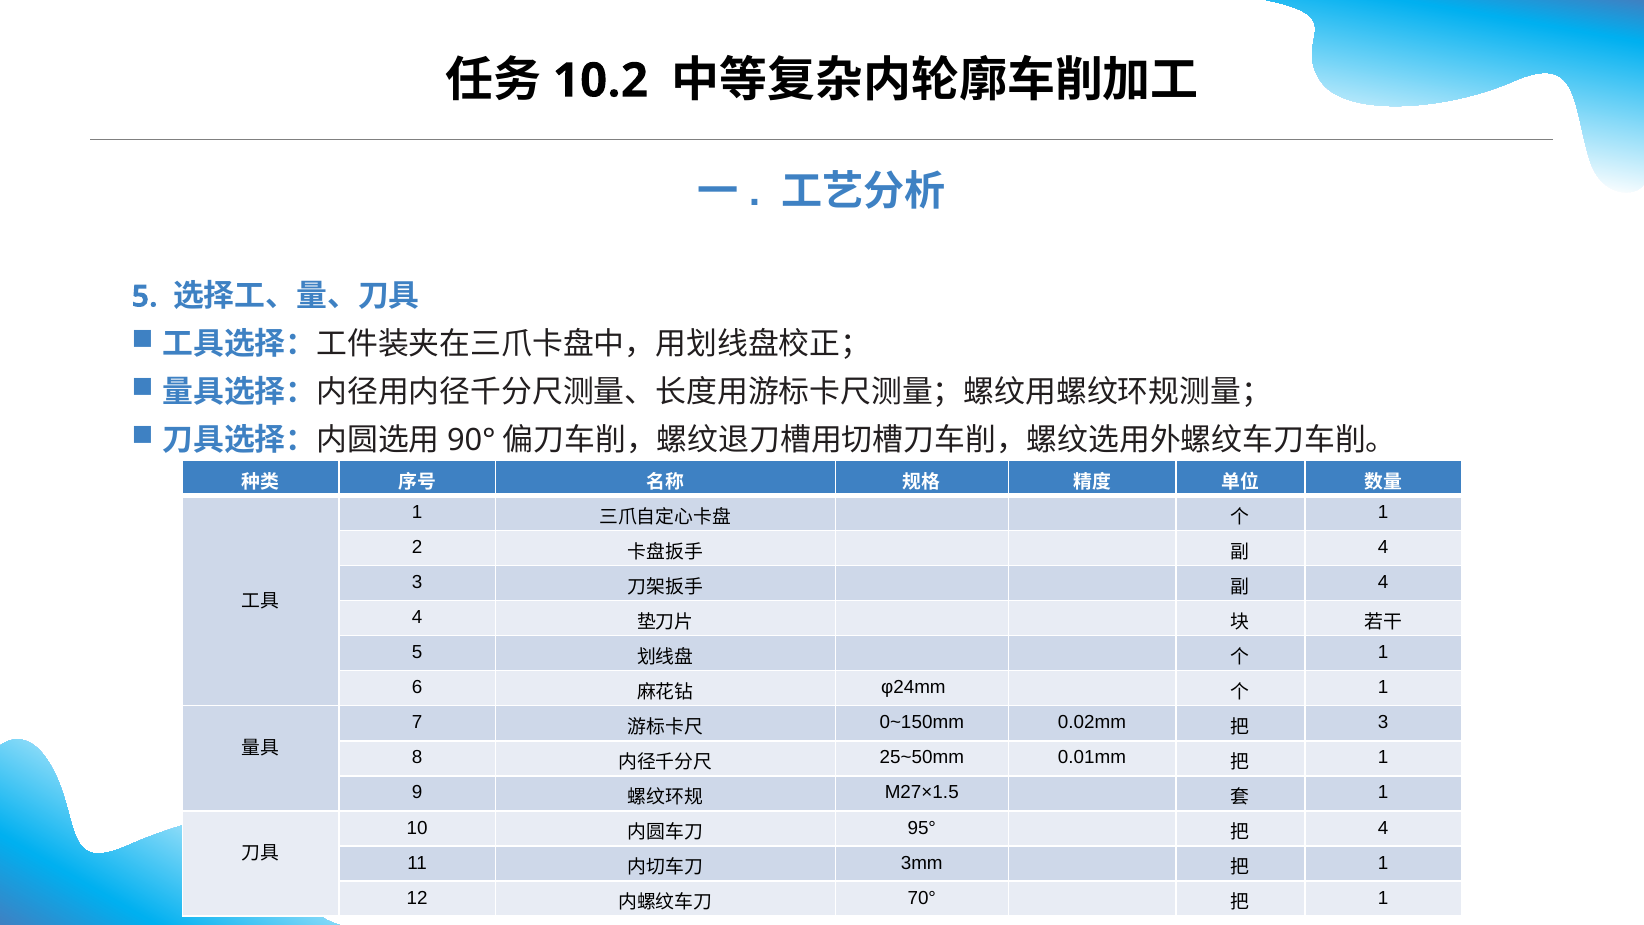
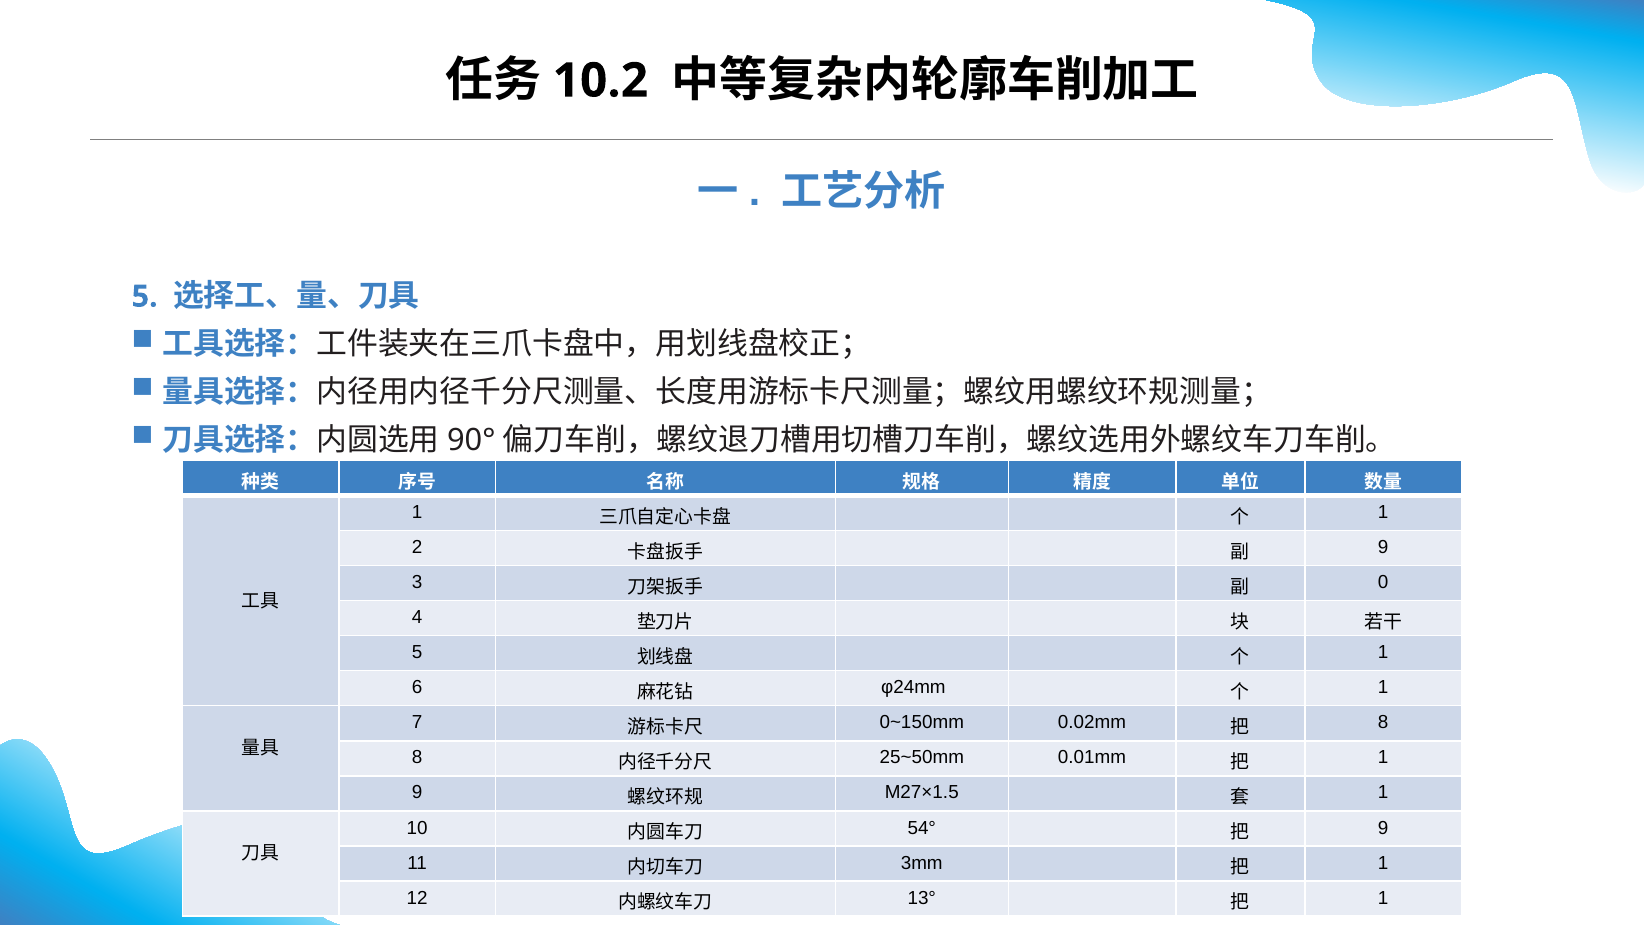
4: 4 -> 9 (1383, 548)
4: 4 -> 0 (1383, 583)
3: 3 -> 8 (1383, 723)
95°: 95° -> 54° (922, 828)
4: 4 -> 9 (1383, 828)
70°: 70° -> 13° (922, 898)
